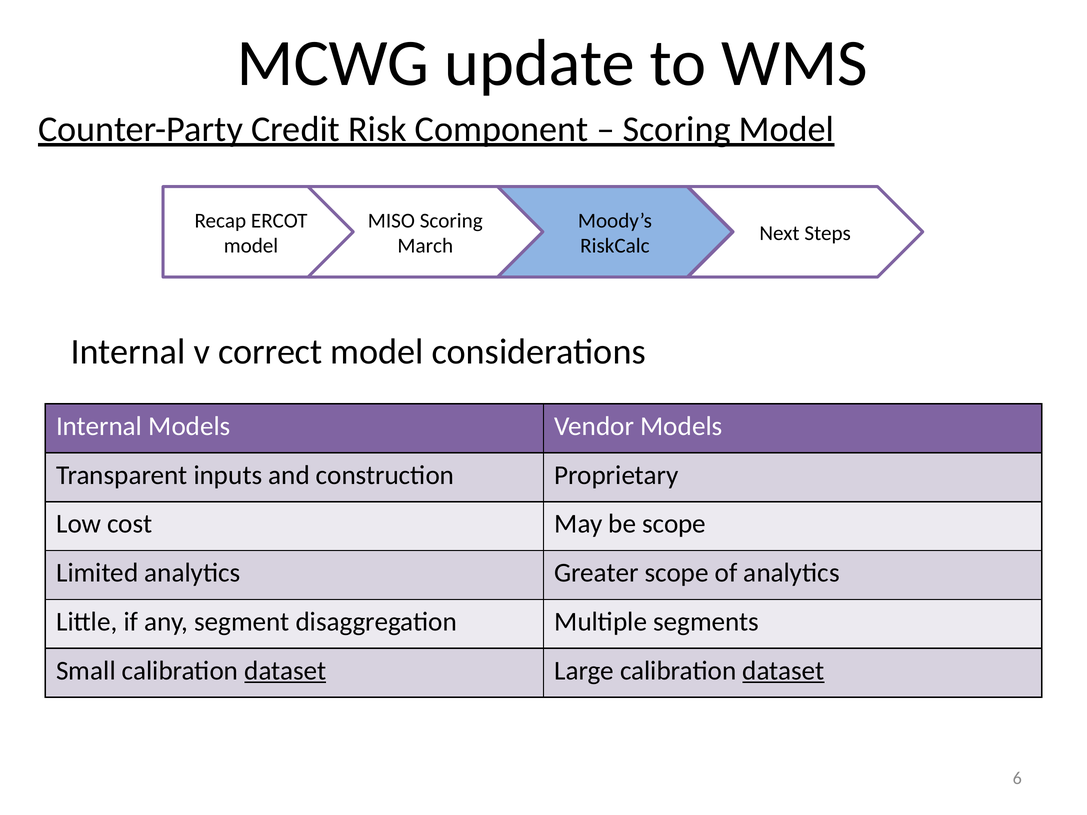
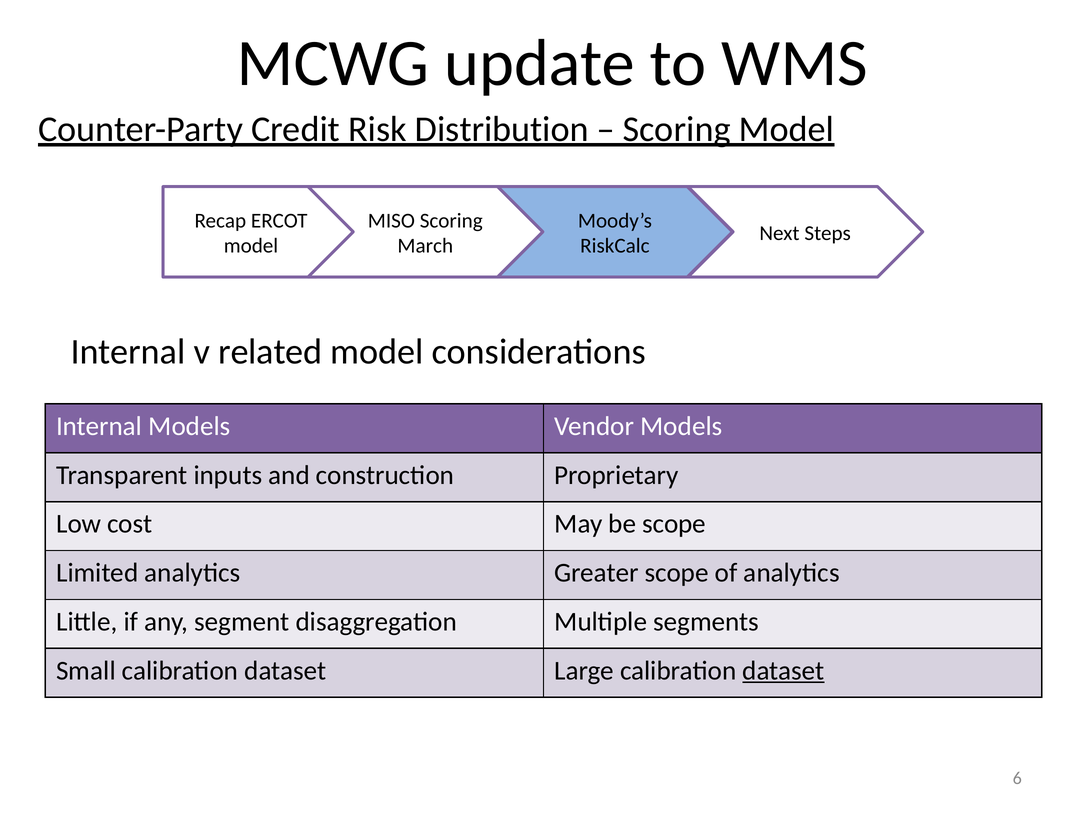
Component: Component -> Distribution (502, 129)
correct: correct -> related (270, 352)
dataset underline: present -> none (285, 671)
